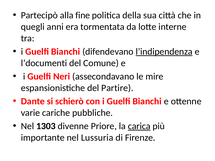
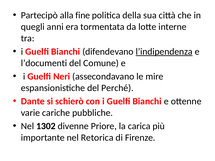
Partire: Partire -> Perché (117, 88)
1303: 1303 -> 1302 (46, 126)
carica underline: present -> none (139, 126)
Lussuria: Lussuria -> Retorica (97, 138)
